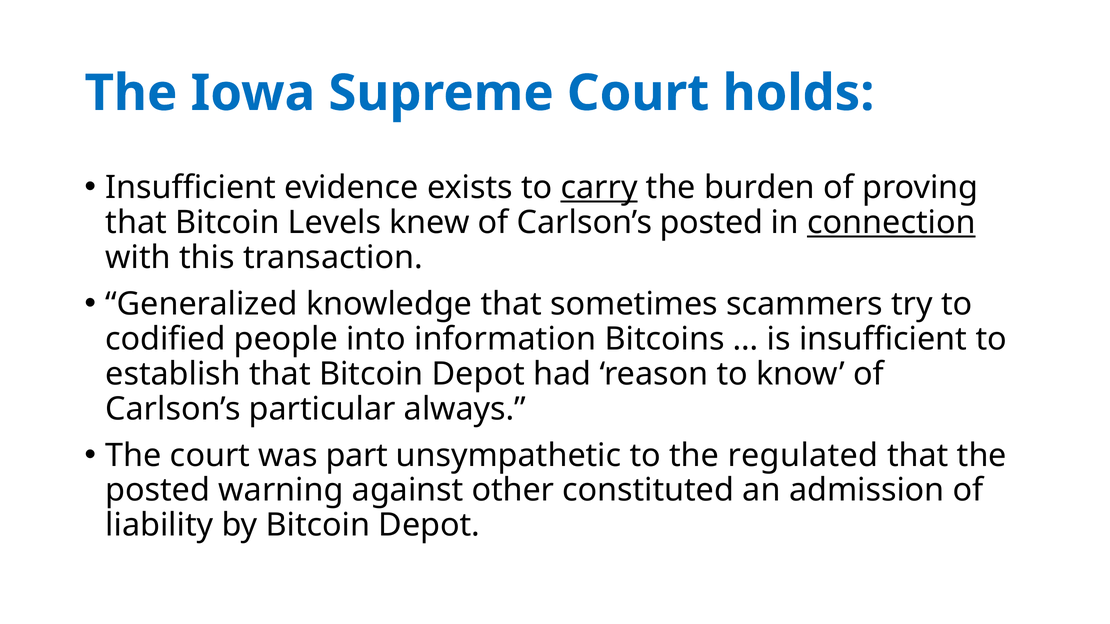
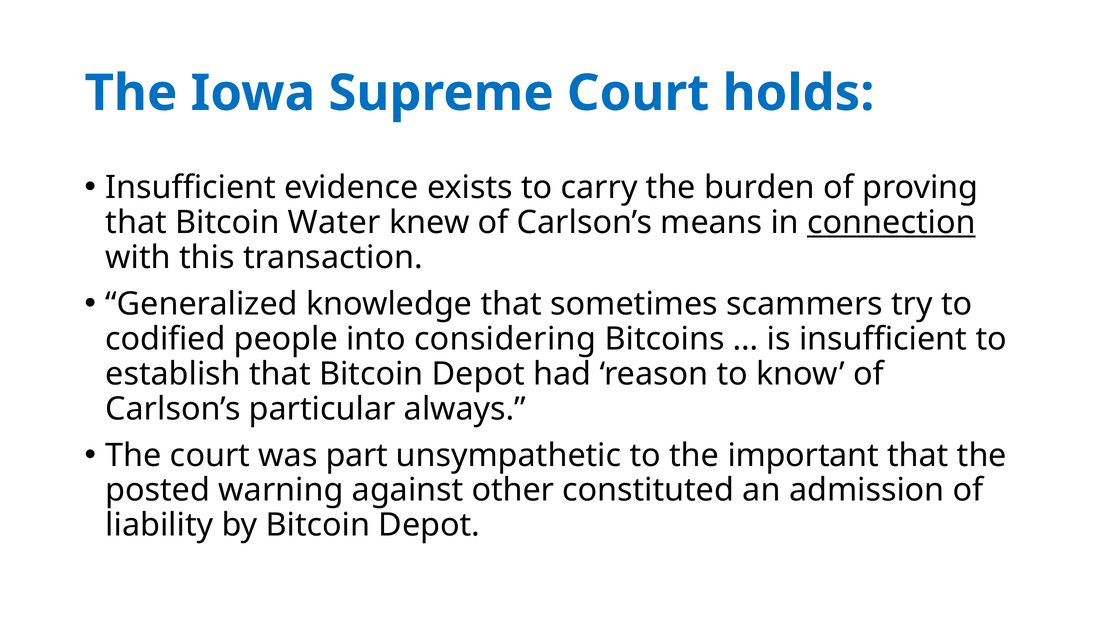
carry underline: present -> none (599, 188)
Levels: Levels -> Water (334, 223)
Carlson’s posted: posted -> means (711, 223)
information: information -> considering (505, 339)
regulated: regulated -> important (803, 456)
